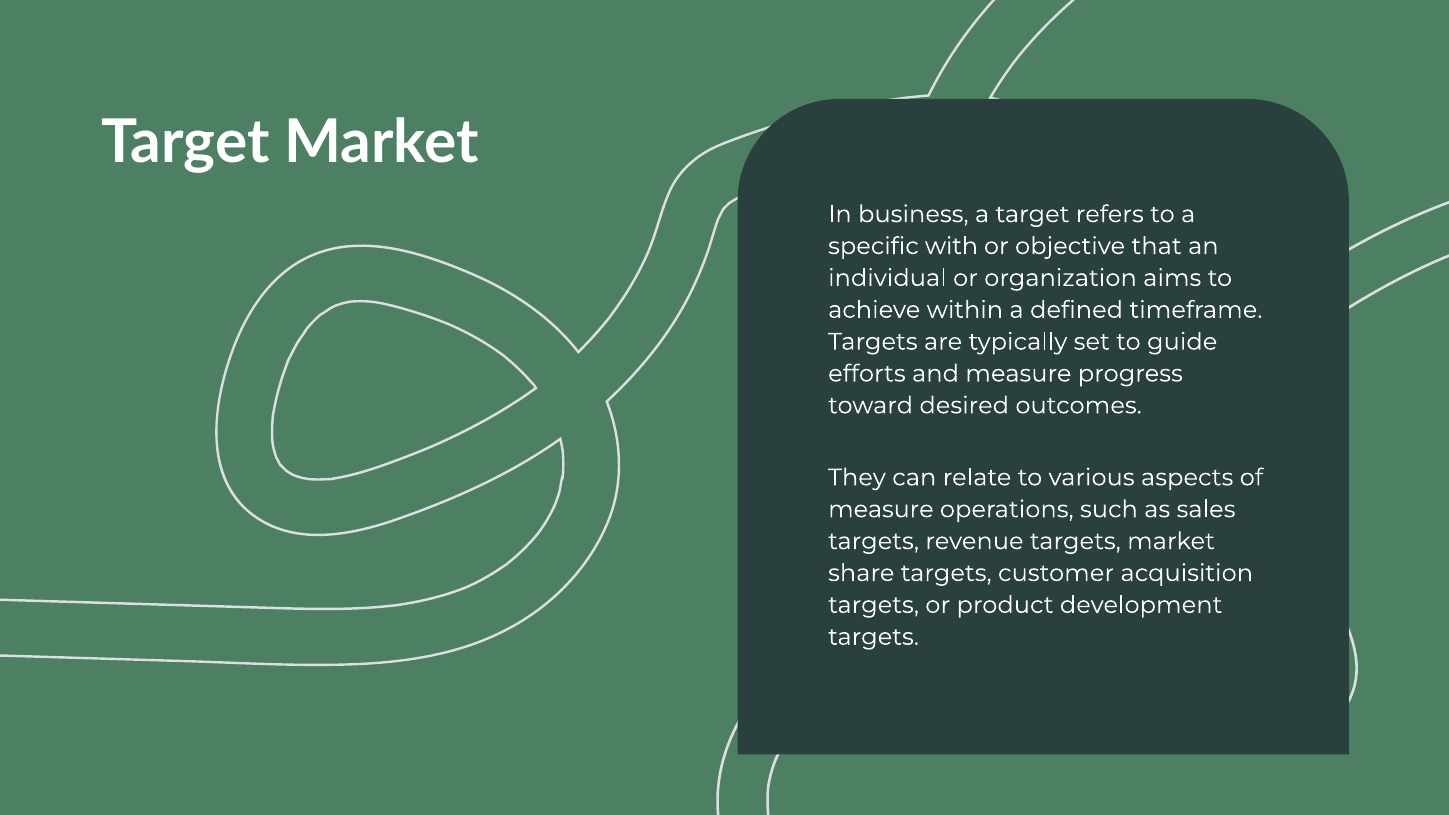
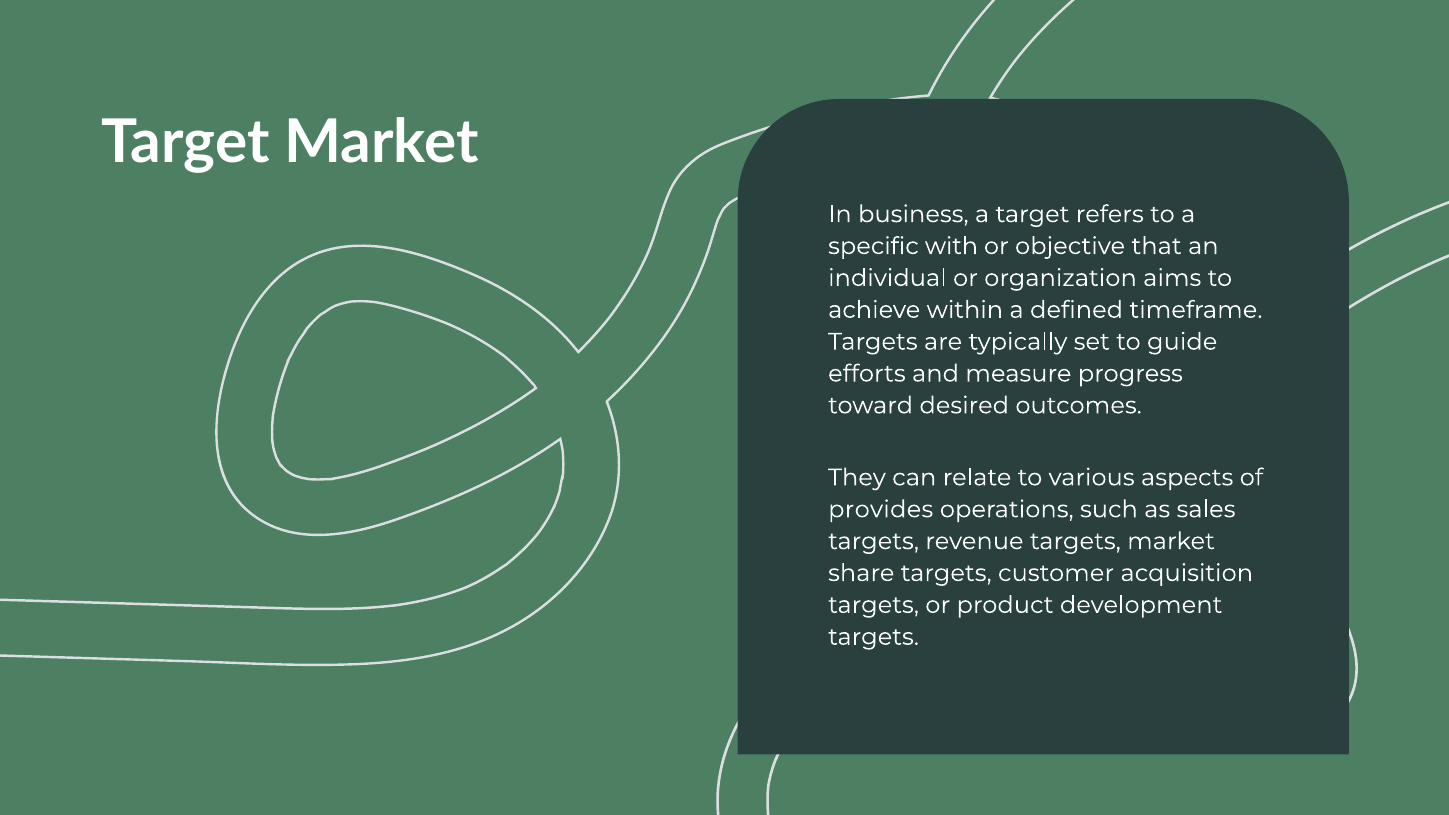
measure: measure -> provides (881, 510)
